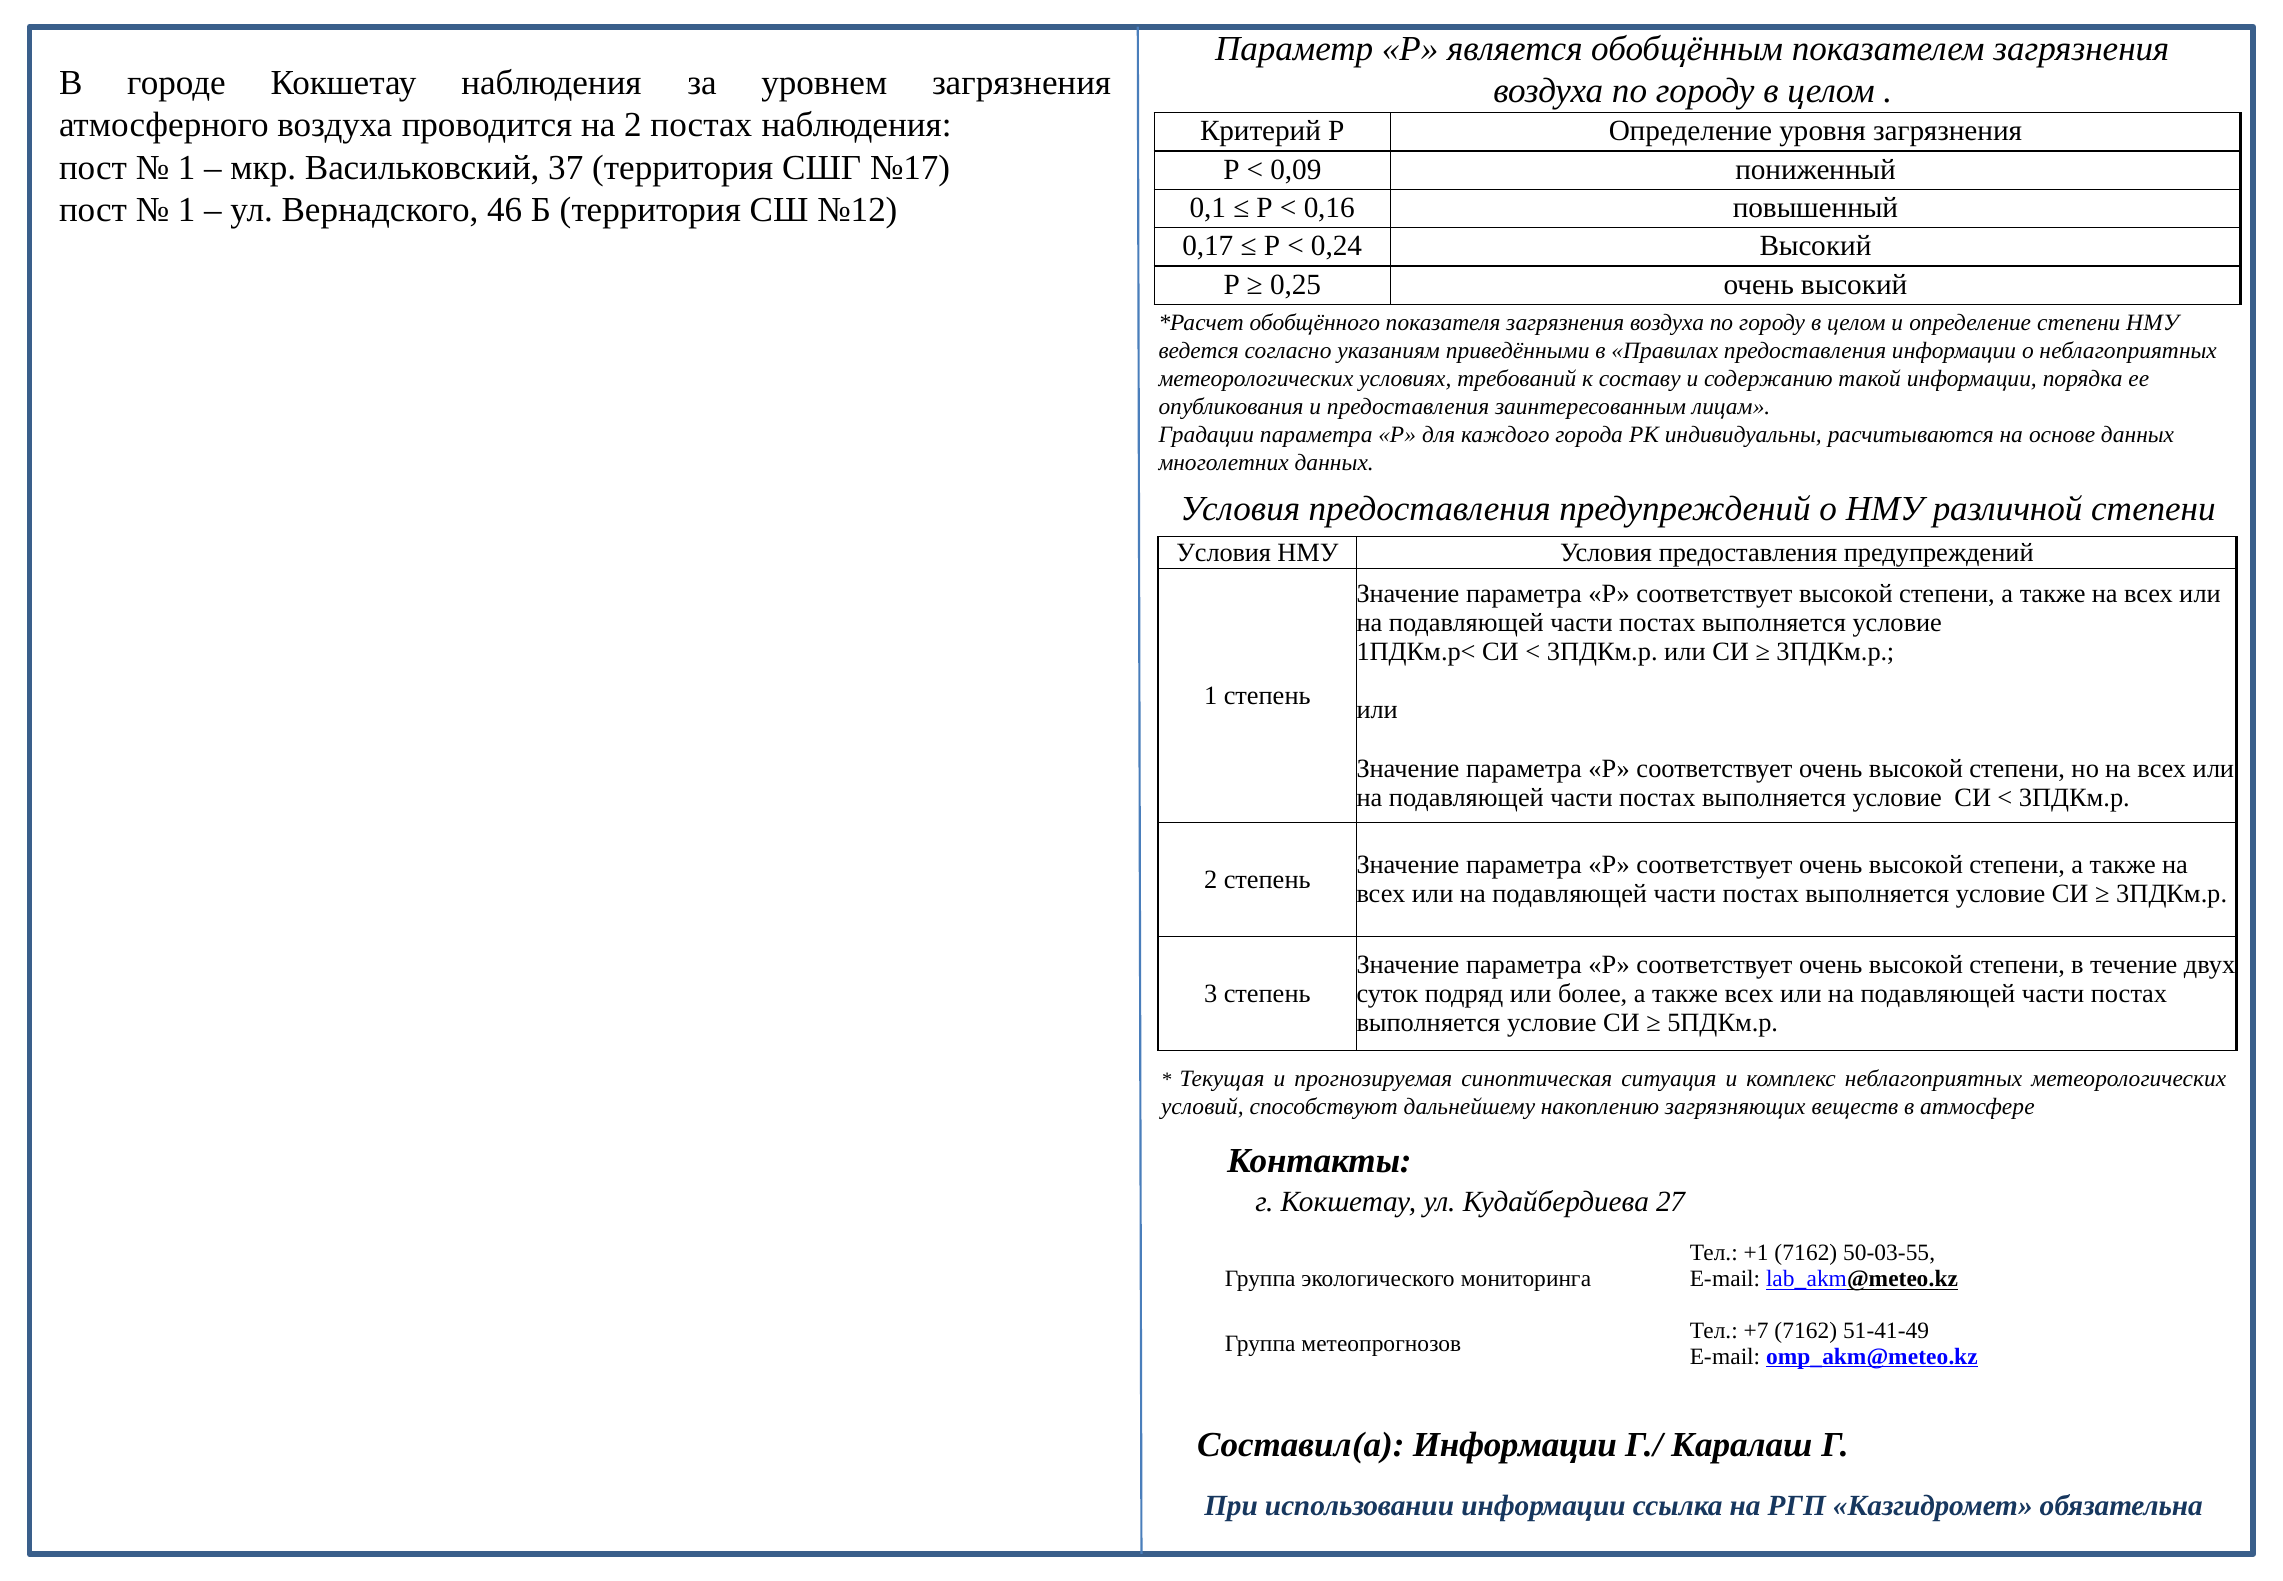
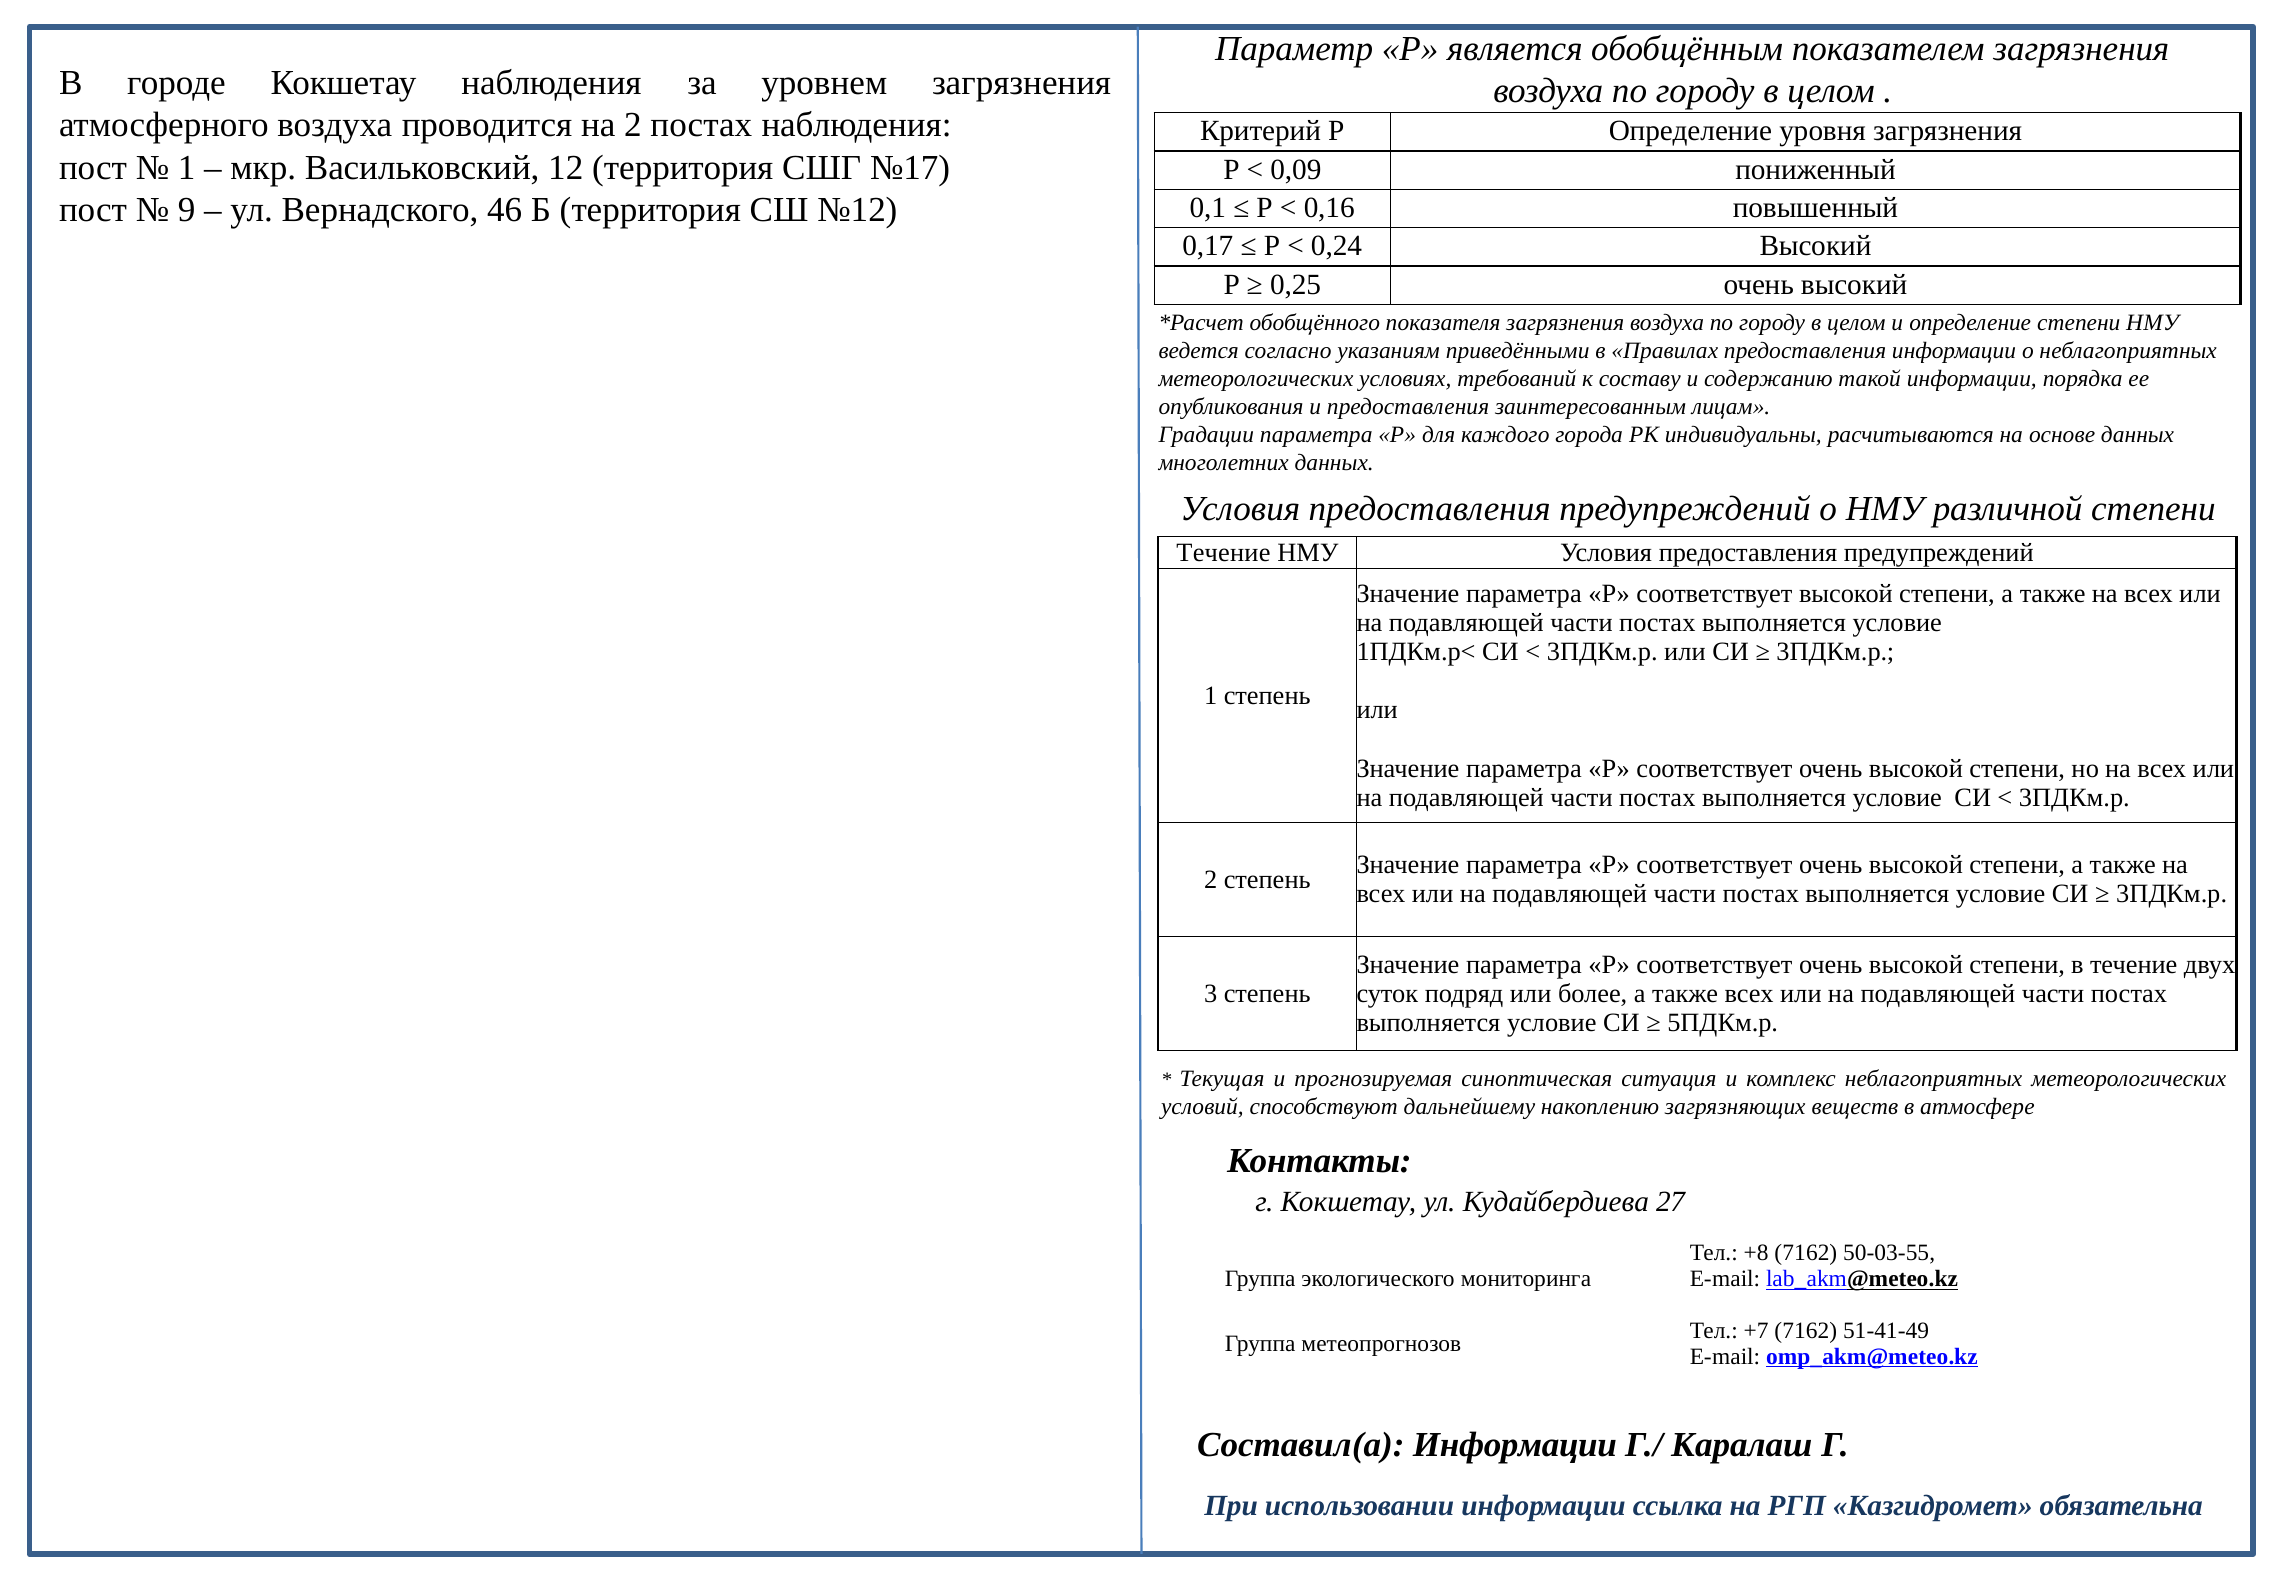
37: 37 -> 12 (566, 167)
1: 1 -> 9 (187, 210)
Условия: Условия -> Течение (1223, 553)
+1: +1 -> +8 (1756, 1253)
